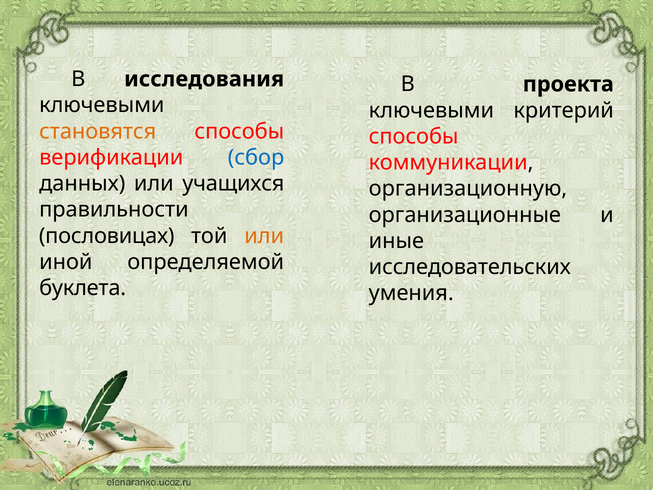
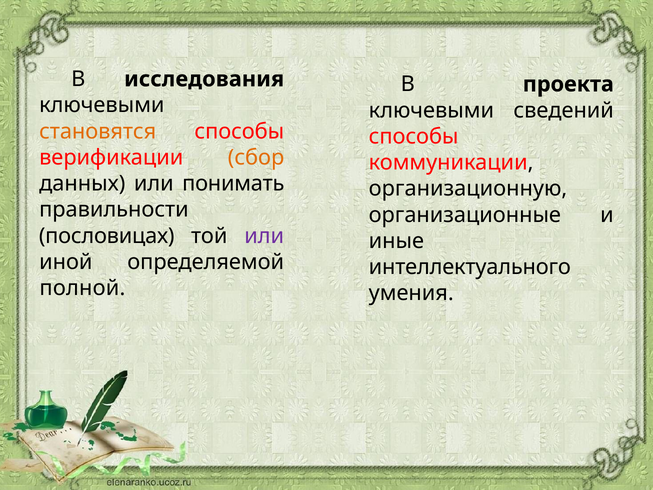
критерий: критерий -> сведений (564, 110)
сбор colour: blue -> orange (256, 157)
учащихся: учащихся -> понимать (233, 184)
или colour: orange -> purple (264, 236)
исследовательских: исследовательских -> интеллектуального (470, 267)
буклета: буклета -> полной (82, 288)
